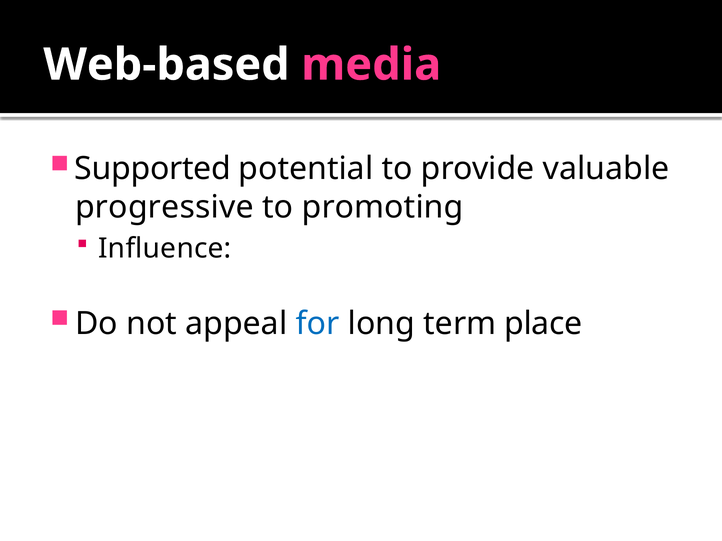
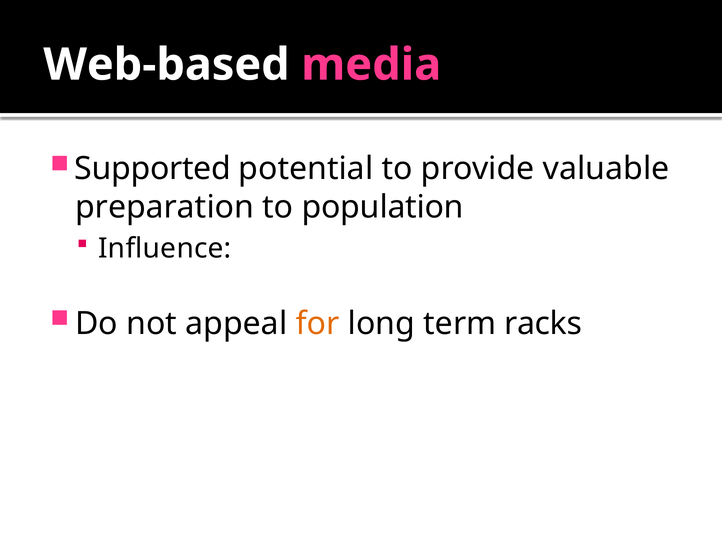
progressive: progressive -> preparation (165, 207)
promoting: promoting -> population (383, 207)
for colour: blue -> orange (318, 324)
place: place -> racks (543, 324)
